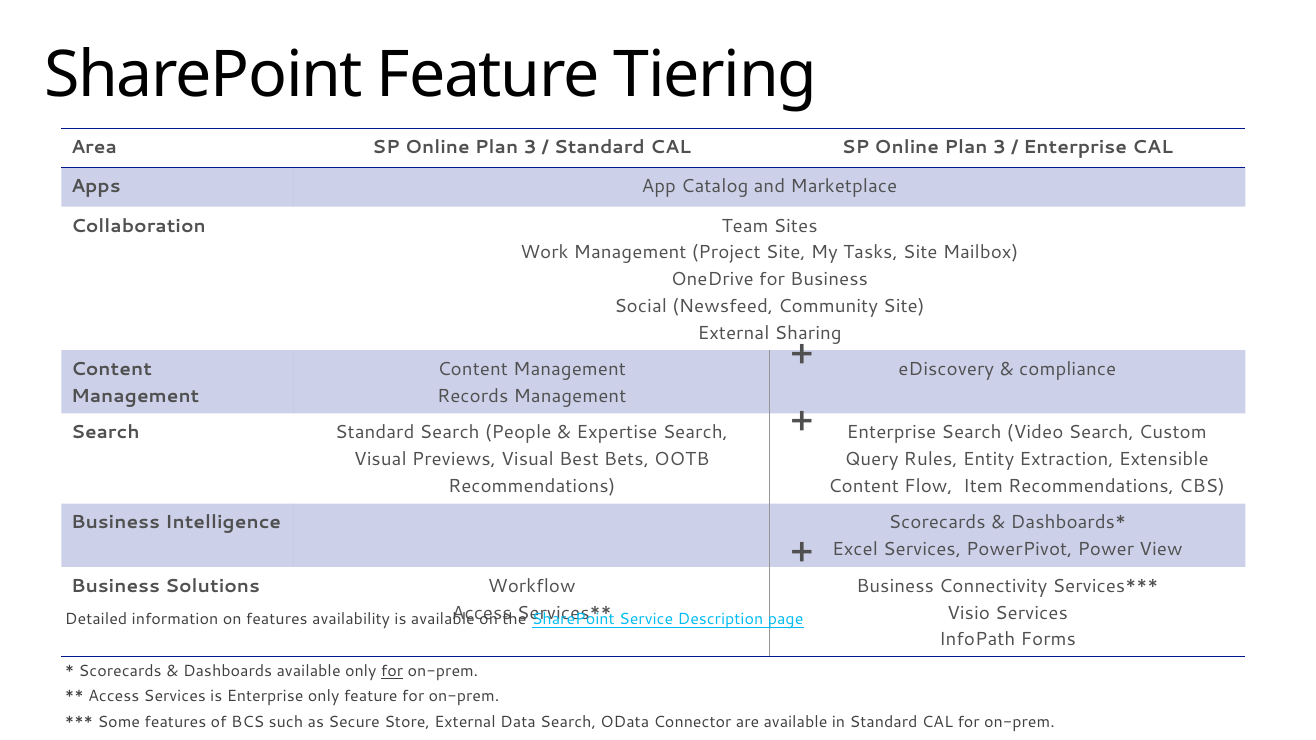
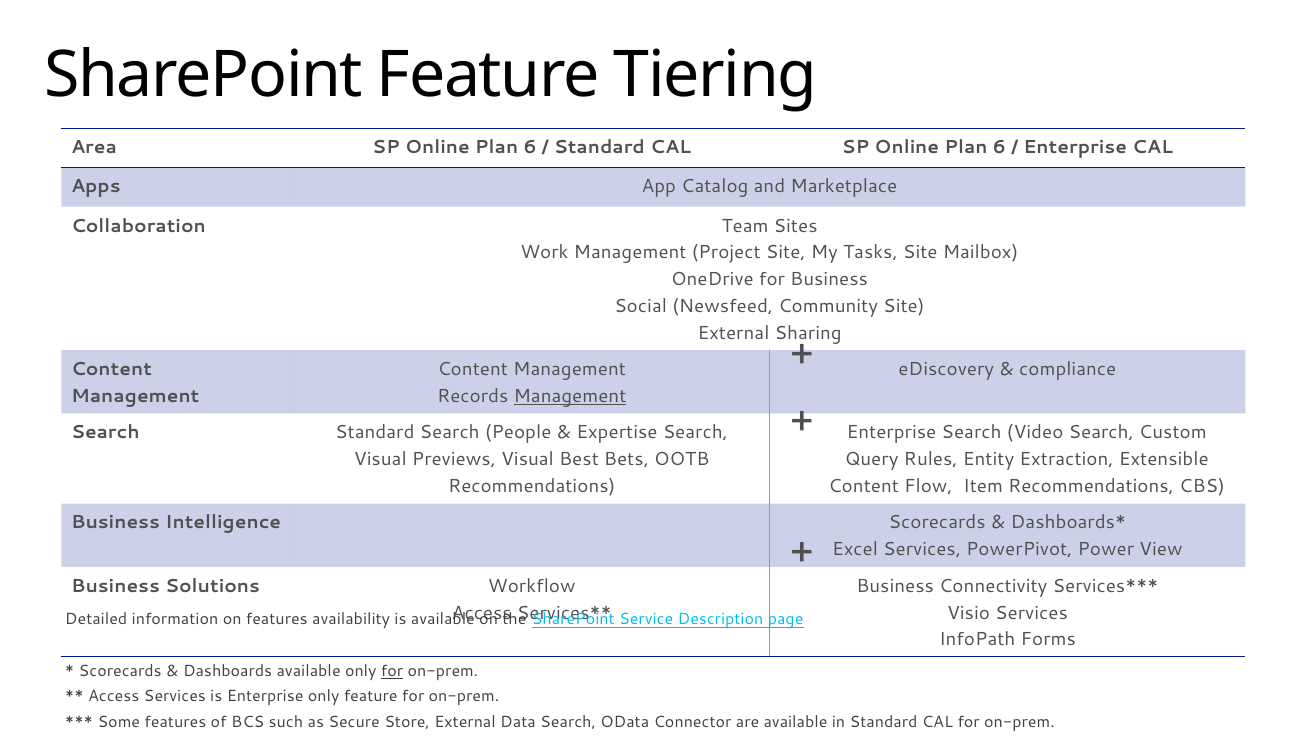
3: 3 -> 6 (530, 147)
3: 3 -> 6 (999, 147)
Management underline: none -> present (570, 396)
